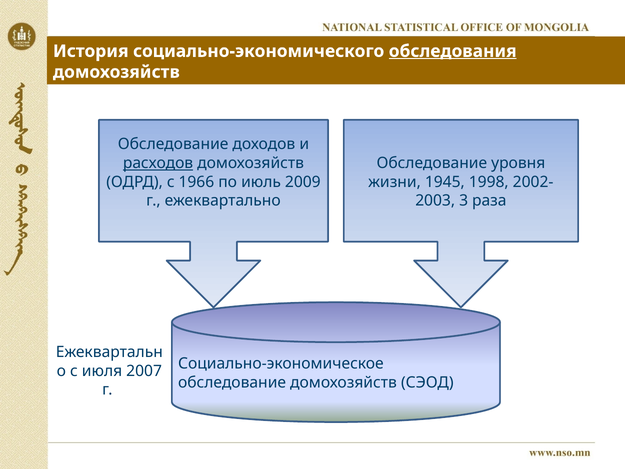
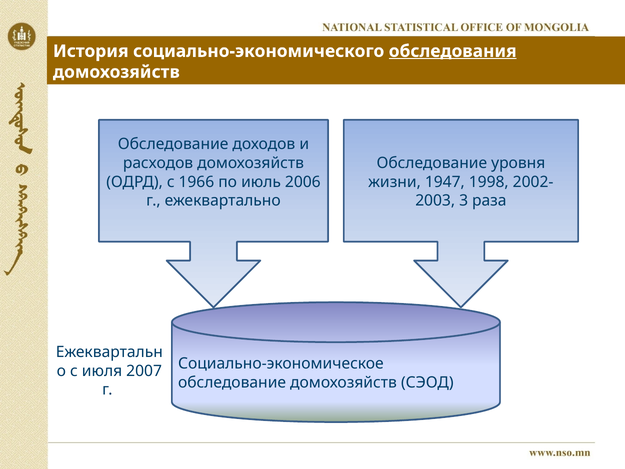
расходов underline: present -> none (158, 163)
2009: 2009 -> 2006 (303, 182)
1945: 1945 -> 1947 (445, 182)
